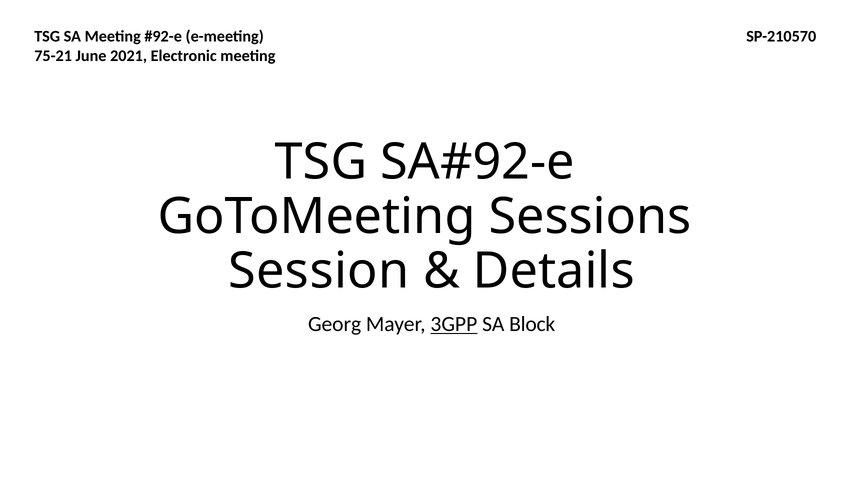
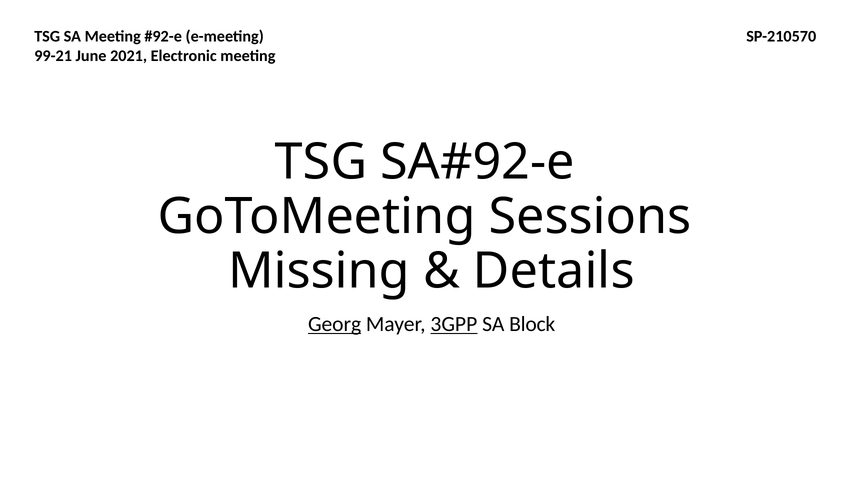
75-21: 75-21 -> 99-21 (53, 56)
Session: Session -> Missing (319, 271)
Georg underline: none -> present (335, 324)
